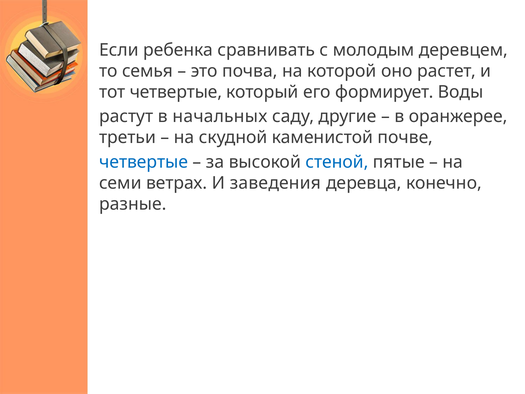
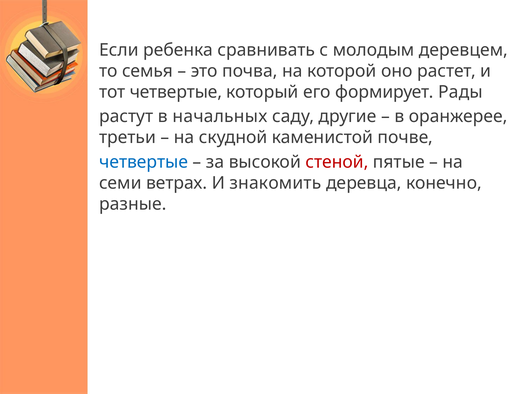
Воды: Воды -> Рады (461, 92)
стеной colour: blue -> red (337, 162)
заведения: заведения -> знакомить (275, 183)
